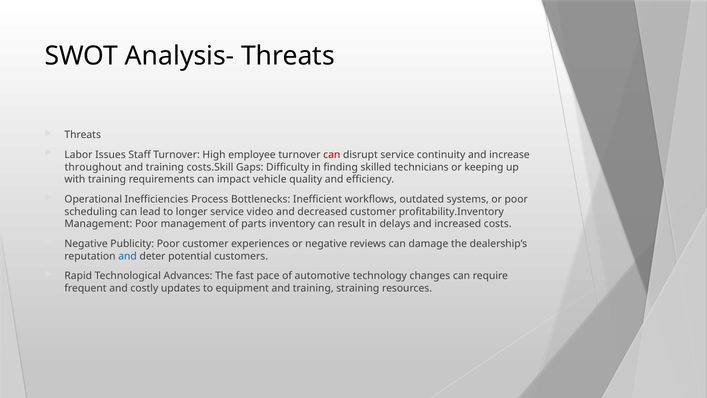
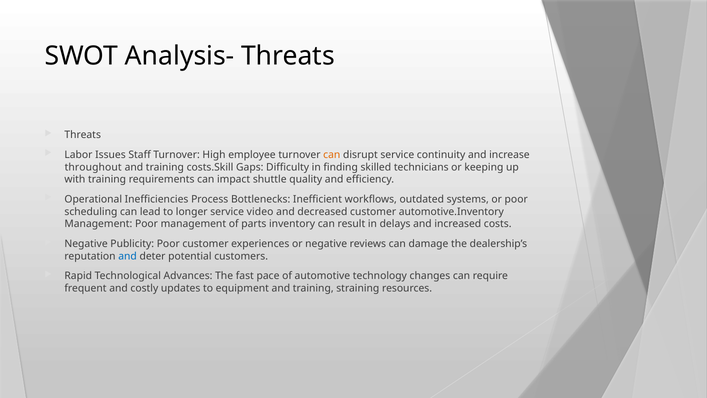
can colour: red -> orange (332, 155)
vehicle: vehicle -> shuttle (270, 179)
profitability.Inventory: profitability.Inventory -> automotive.Inventory (451, 211)
